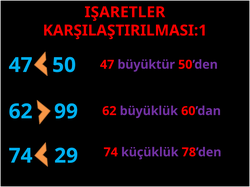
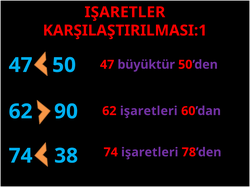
99: 99 -> 90 (66, 112)
62 büyüklük: büyüklük -> işaretleri (149, 111)
74 küçüklük: küçüklük -> işaretleri (150, 153)
29: 29 -> 38 (66, 156)
